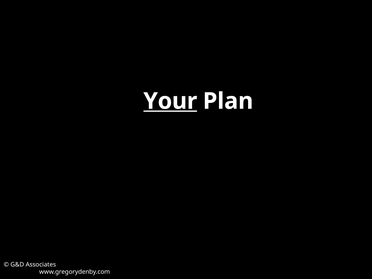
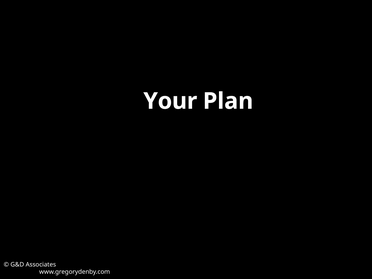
Your underline: present -> none (170, 101)
